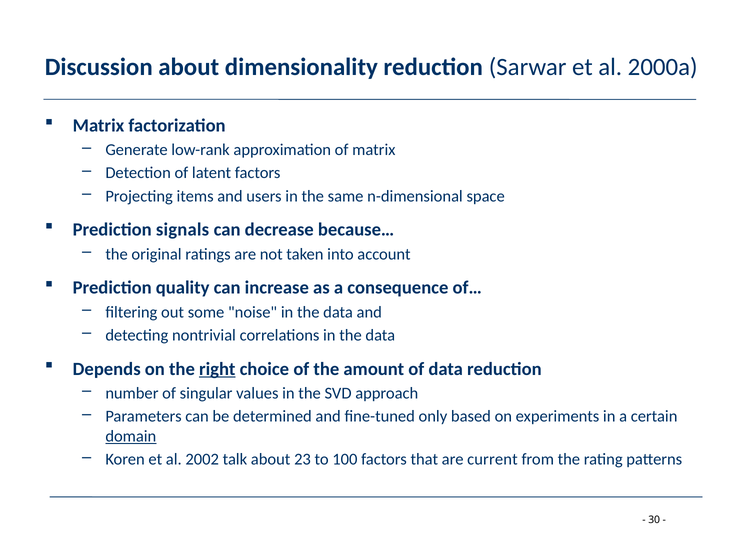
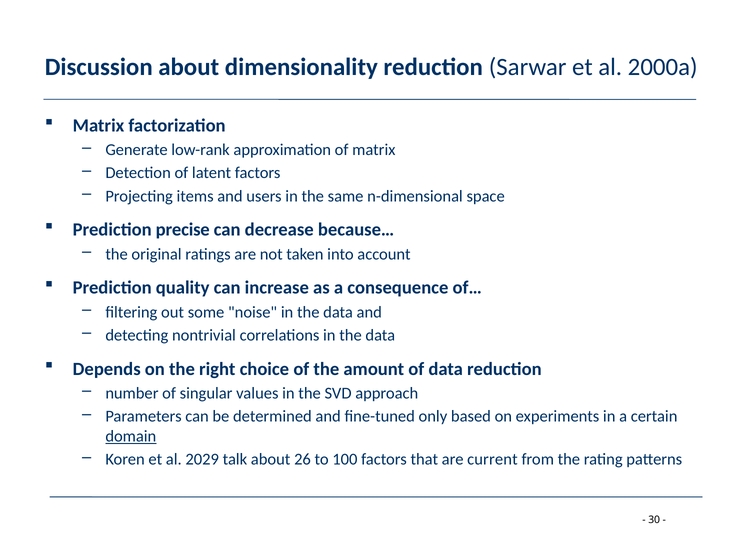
signals: signals -> precise (183, 230)
right underline: present -> none (217, 369)
2002: 2002 -> 2029 (202, 460)
23: 23 -> 26 (302, 460)
